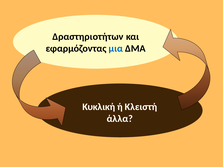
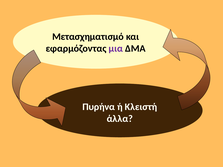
Δραστηριοτήτων: Δραστηριοτήτων -> Μετασχηματισμό (88, 37)
μια colour: blue -> purple (116, 49)
Κυκλική: Κυκλική -> Πυρήνα (99, 107)
